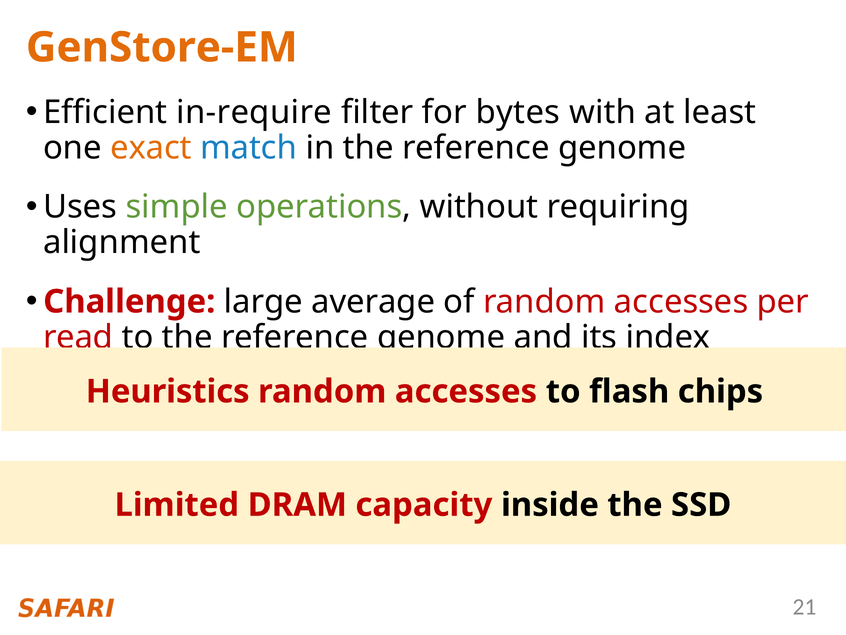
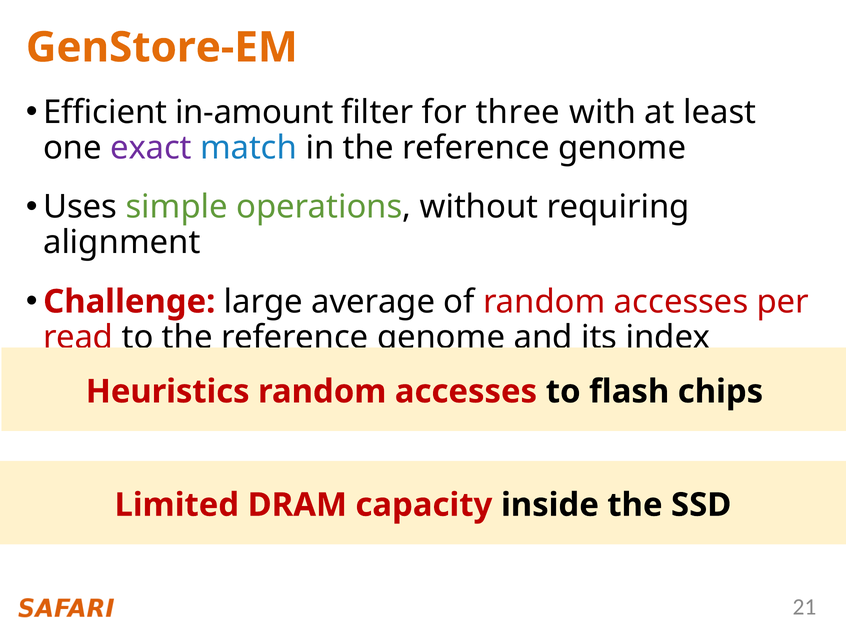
in-require: in-require -> in-amount (254, 112)
bytes: bytes -> three (518, 112)
exact colour: orange -> purple (151, 148)
